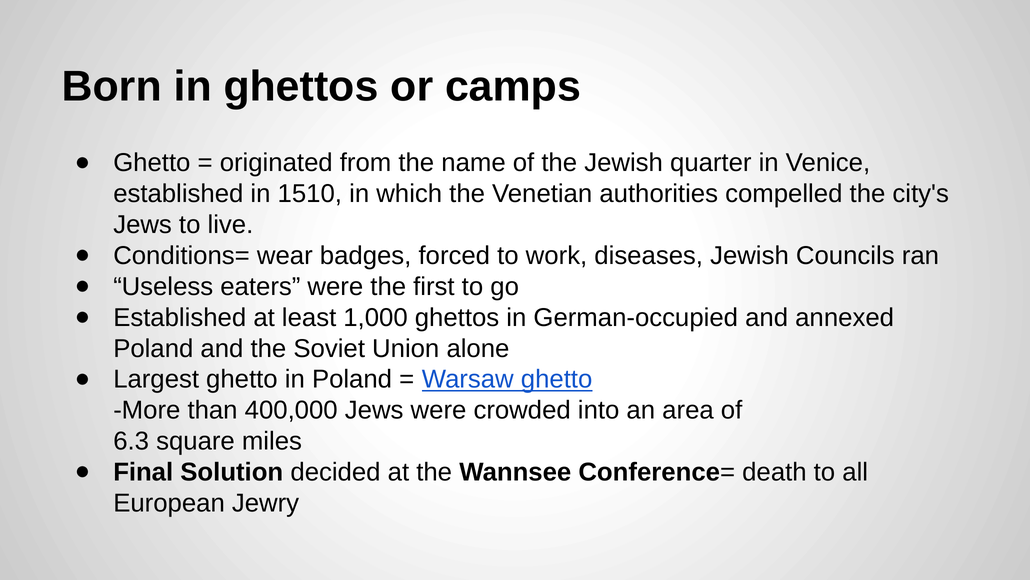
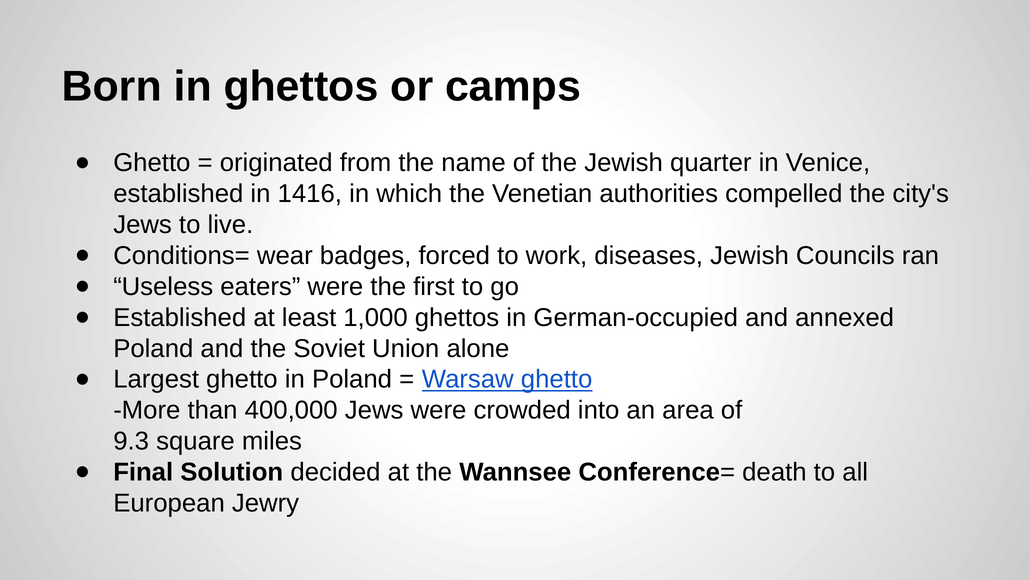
1510: 1510 -> 1416 (310, 194)
6.3: 6.3 -> 9.3 (131, 441)
